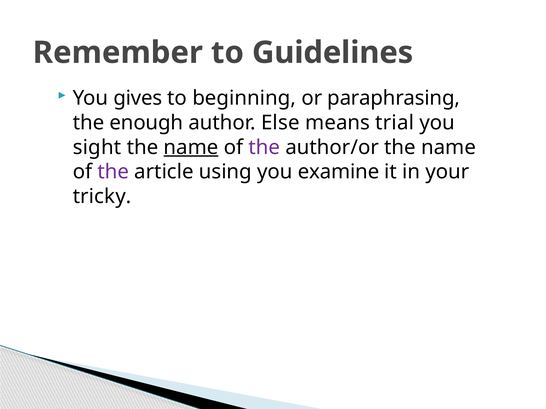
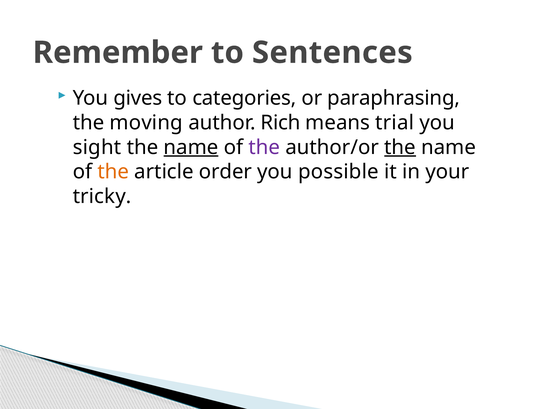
Guidelines: Guidelines -> Sentences (332, 53)
beginning: beginning -> categories (244, 98)
enough: enough -> moving (146, 123)
Else: Else -> Rich (281, 123)
the underline: none -> present (400, 147)
the colour: purple -> orange (113, 172)
using: using -> order (225, 172)
examine: examine -> possible (338, 172)
